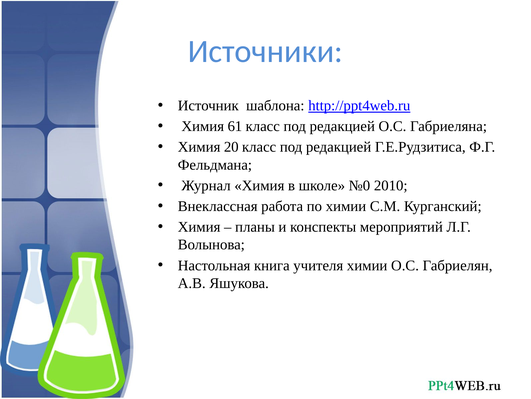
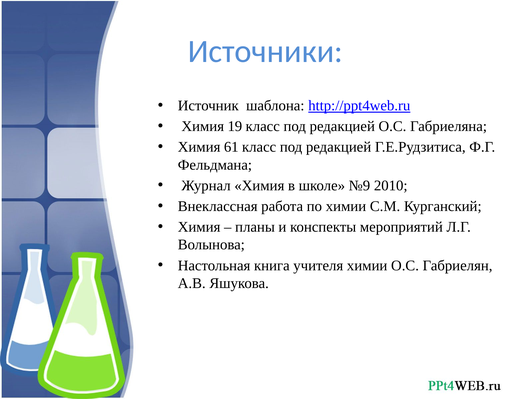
61: 61 -> 19 (235, 126)
20: 20 -> 61 (231, 147)
№0: №0 -> №9 (359, 185)
